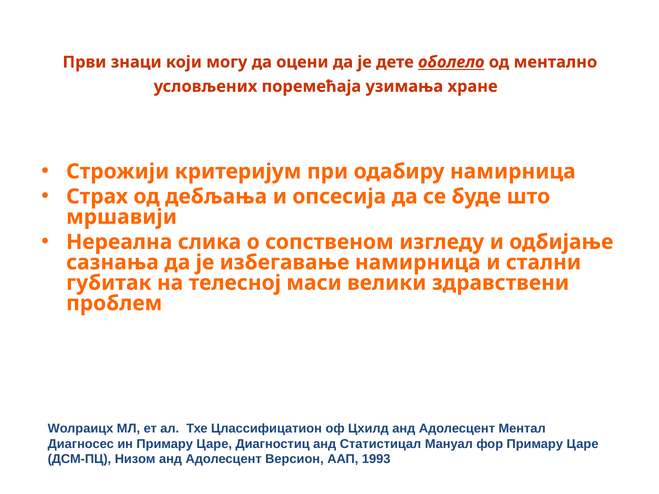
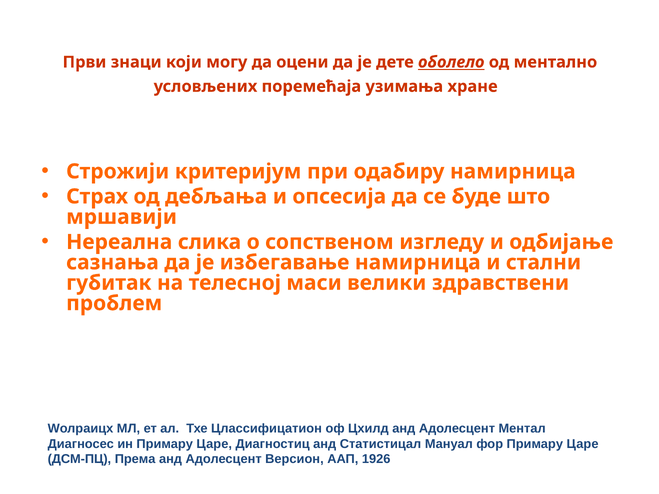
Низом: Низом -> Према (135, 459)
1993: 1993 -> 1926 (376, 459)
